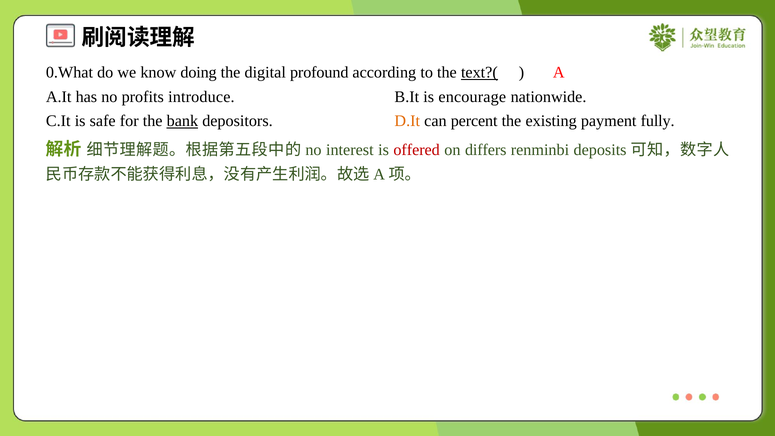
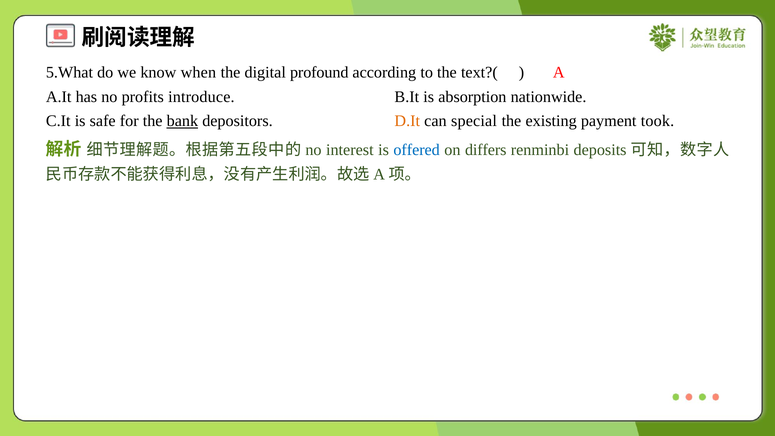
0.What: 0.What -> 5.What (69, 73)
doing: doing -> when (198, 73)
text?( underline: present -> none (479, 73)
encourage: encourage -> absorption (472, 97)
percent: percent -> special (474, 121)
fully: fully -> took (657, 121)
offered colour: red -> blue (417, 150)
